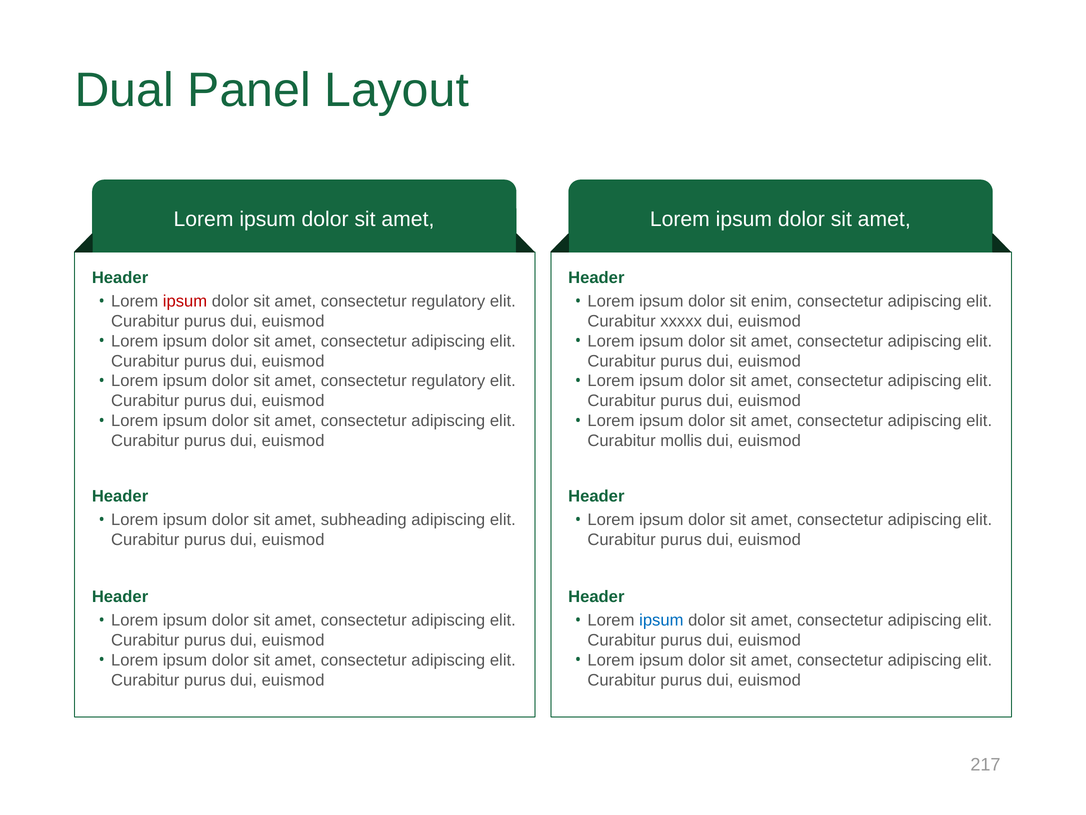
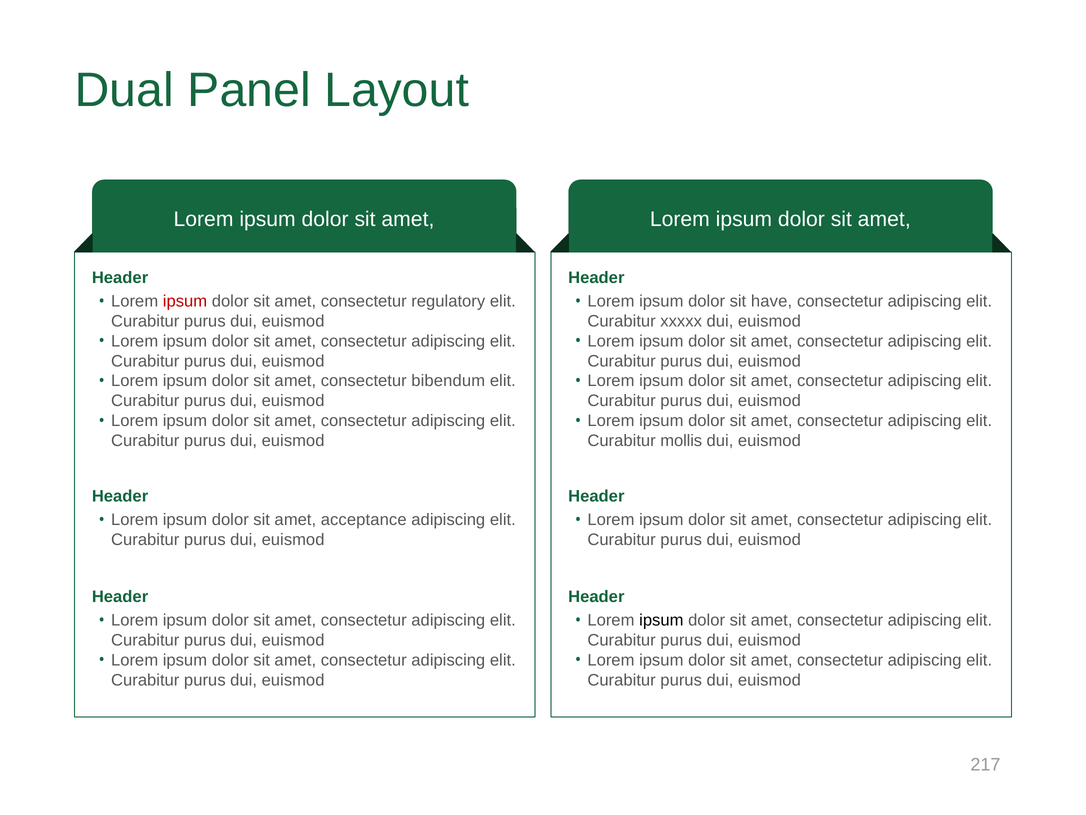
enim: enim -> have (772, 301)
regulatory: regulatory -> bibendum (448, 381)
subheading: subheading -> acceptance (364, 519)
ipsum colour: blue -> black (661, 620)
